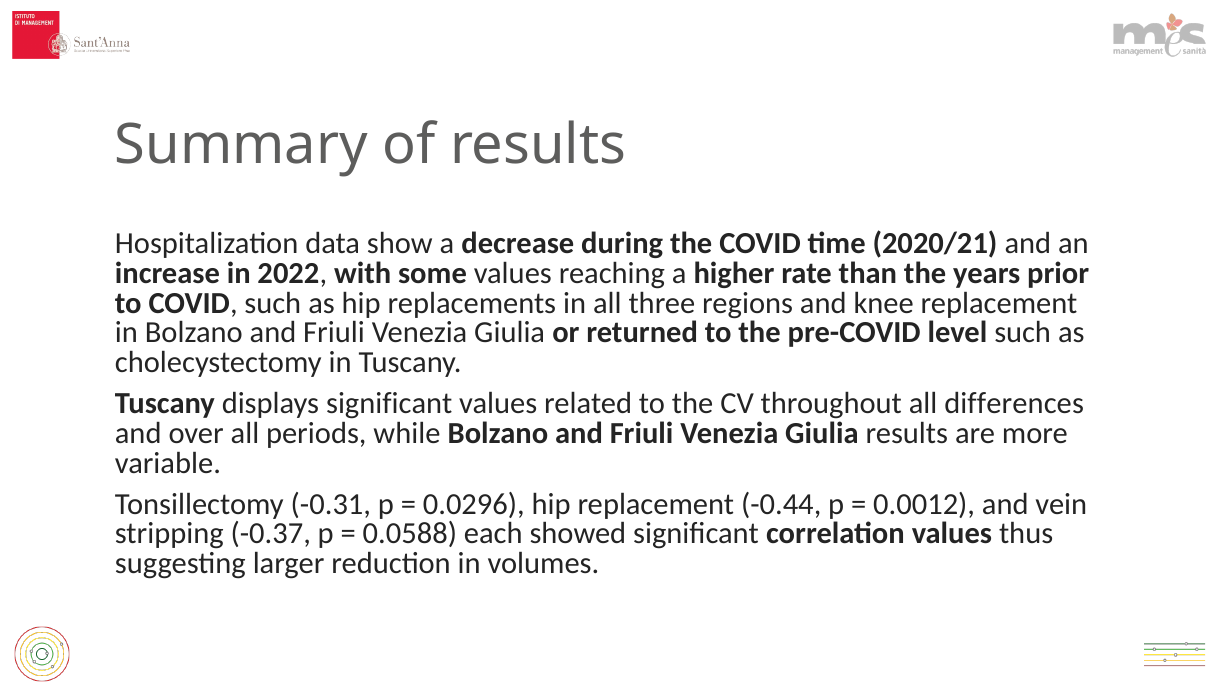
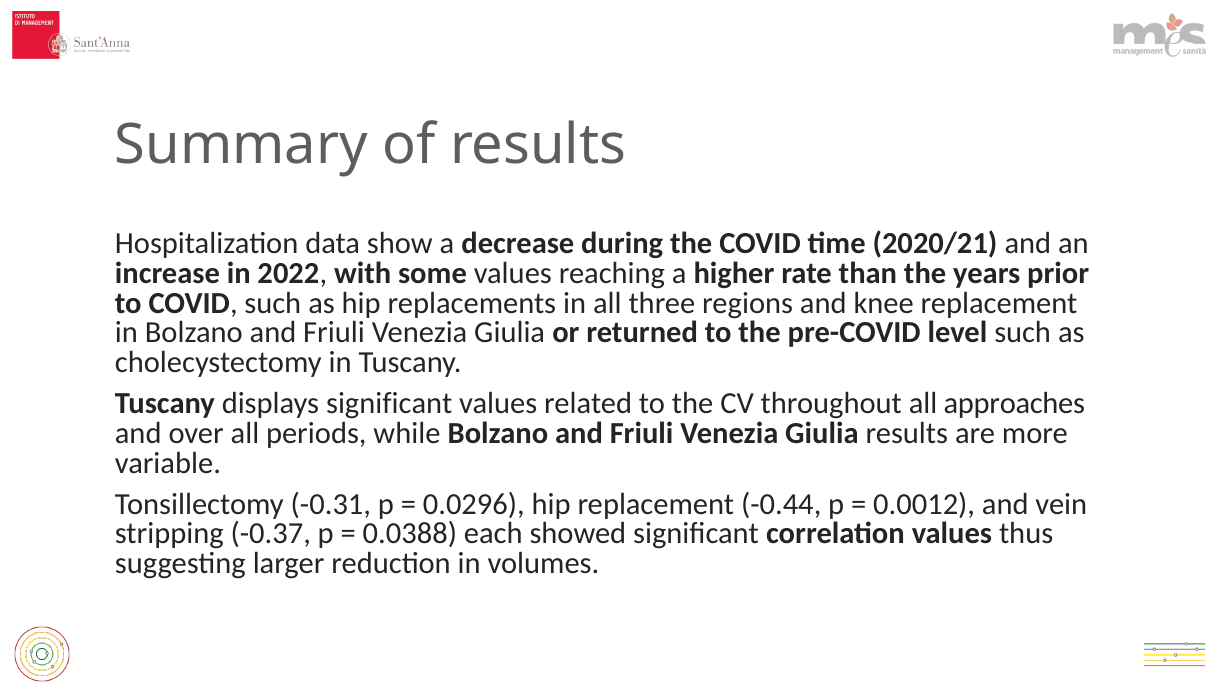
differences: differences -> approaches (1014, 403)
0.0588: 0.0588 -> 0.0388 (410, 534)
